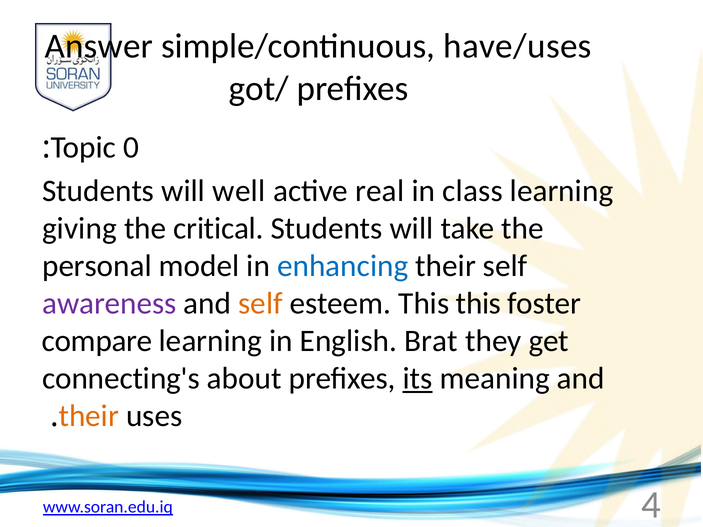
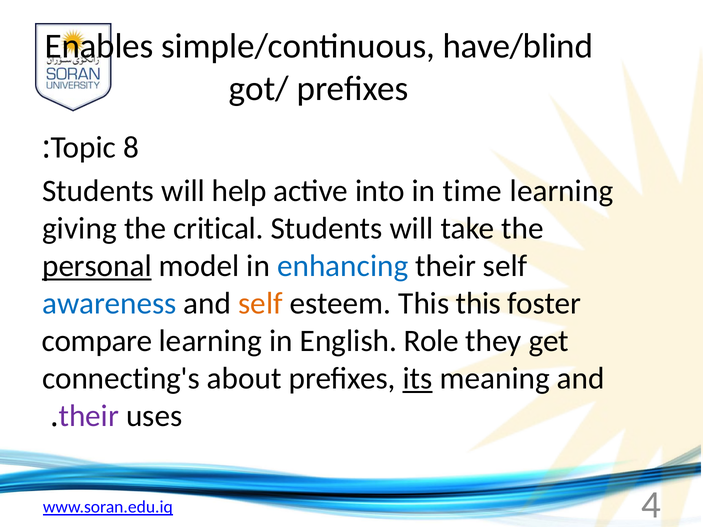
Answer: Answer -> Enables (99, 46)
have/uses: have/uses -> have/blind (518, 46)
0: 0 -> 8 (131, 147)
well: well -> help (239, 191)
real: real -> into (380, 191)
class: class -> time (472, 191)
personal underline: none -> present (97, 266)
awareness colour: purple -> blue (109, 304)
Brat: Brat -> Role (431, 341)
their colour: orange -> purple (89, 416)
